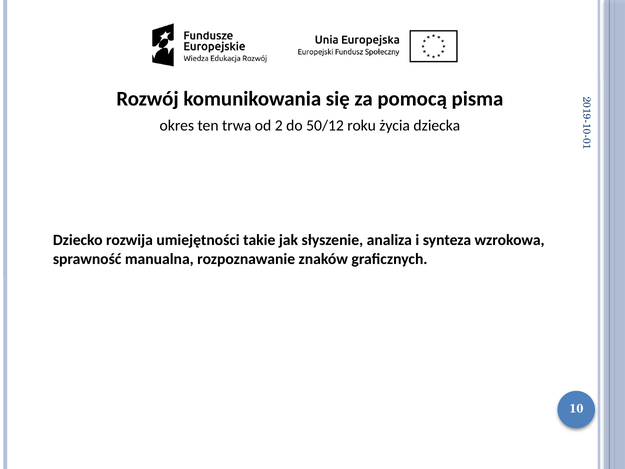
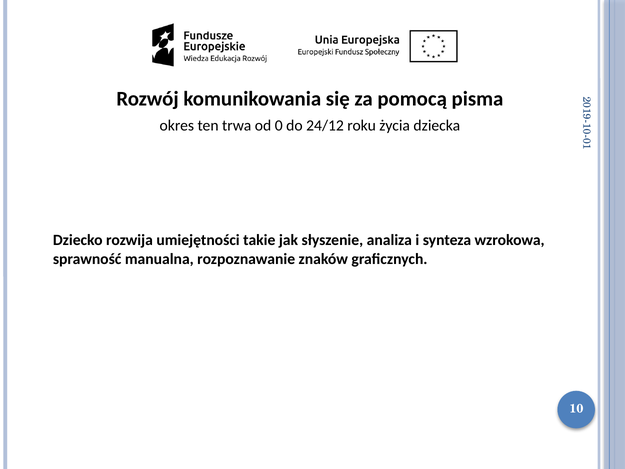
od 2: 2 -> 0 (279, 126)
50/12: 50/12 -> 24/12 (325, 126)
